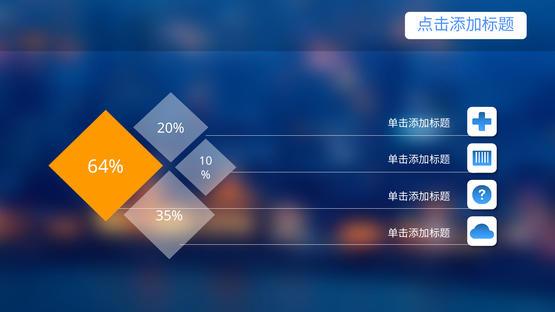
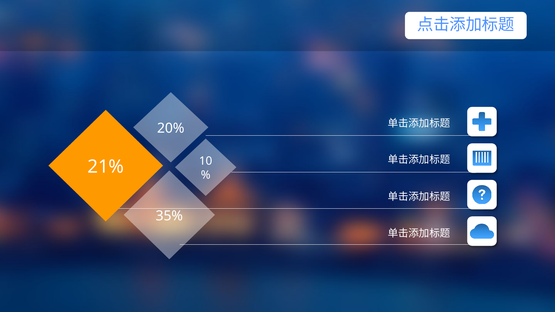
64%: 64% -> 21% (106, 167)
